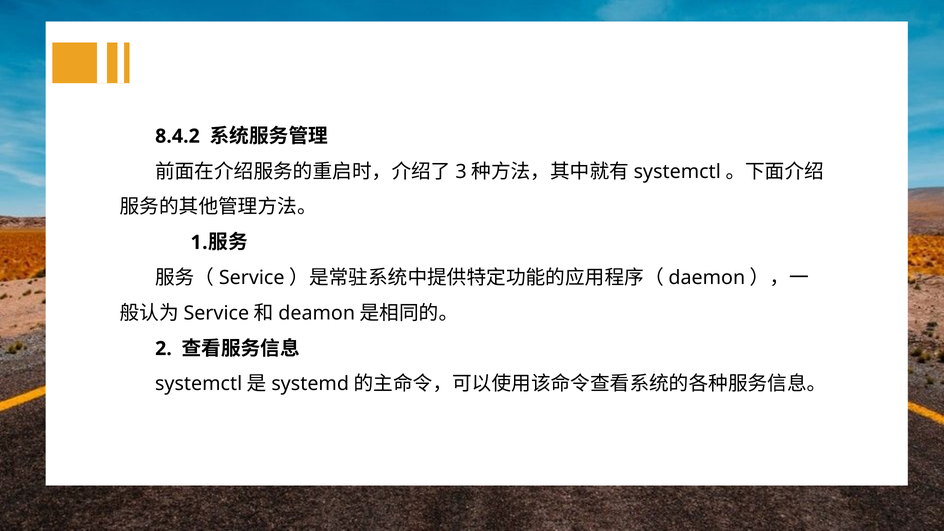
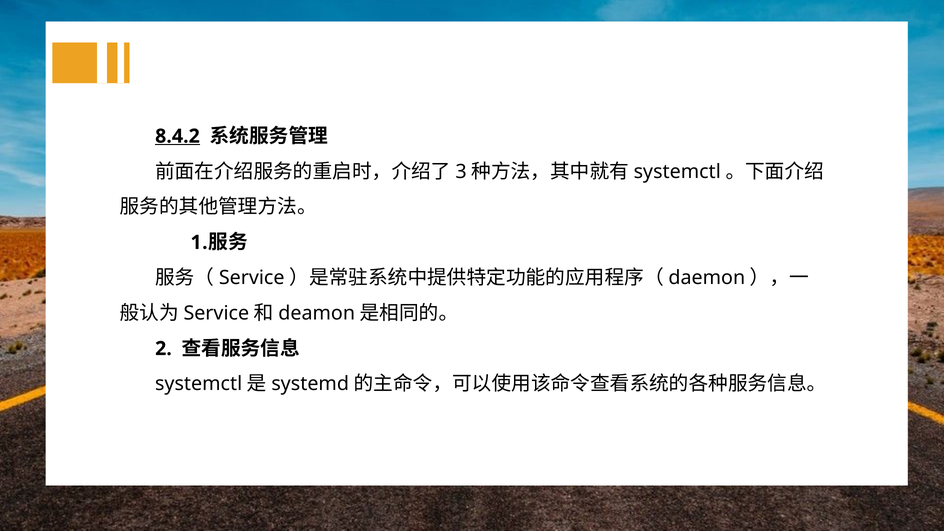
8.4.2 underline: none -> present (177, 136)
